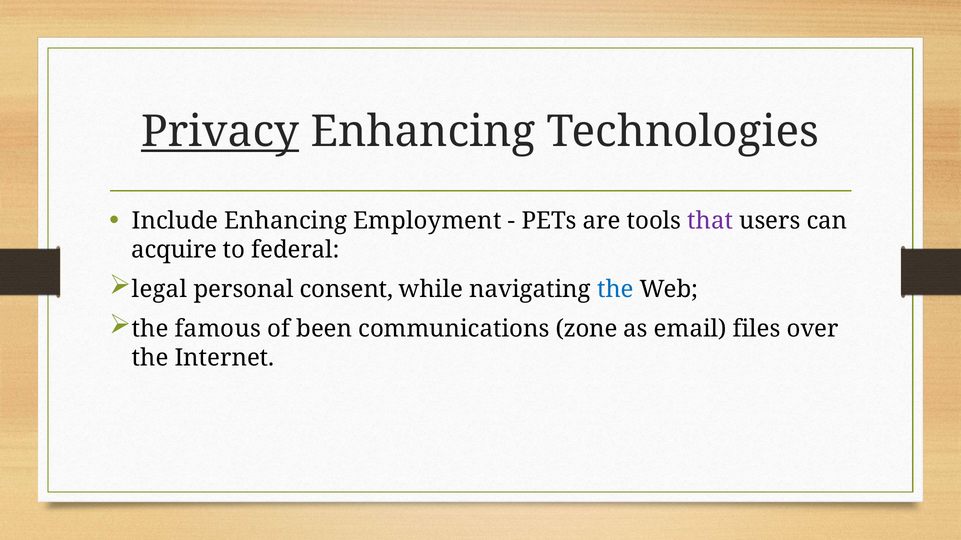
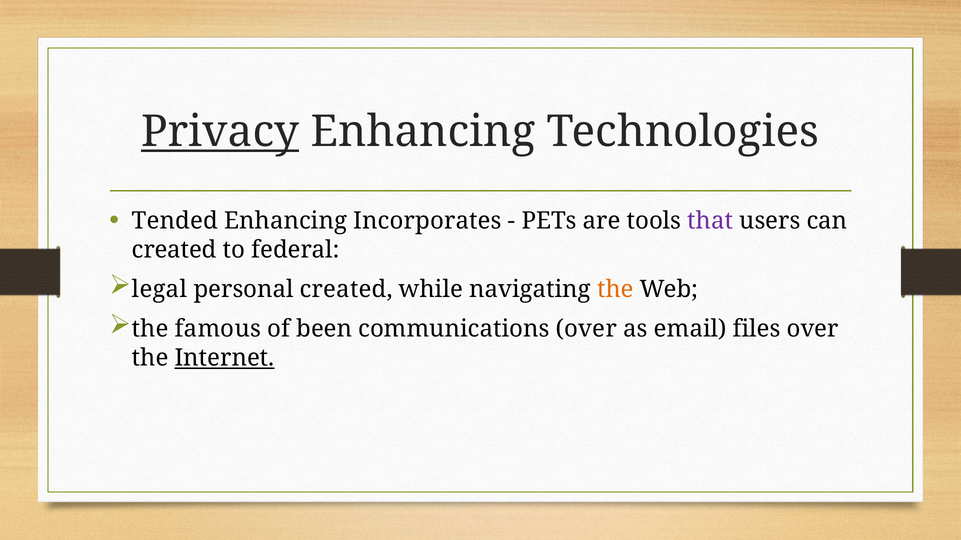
Include: Include -> Tended (175, 221)
Employment: Employment -> Incorporates (427, 221)
acquire: acquire -> created (174, 250)
personal consent: consent -> created (346, 290)
the colour: blue -> orange (615, 290)
communications zone: zone -> over (586, 329)
Internet underline: none -> present (224, 358)
